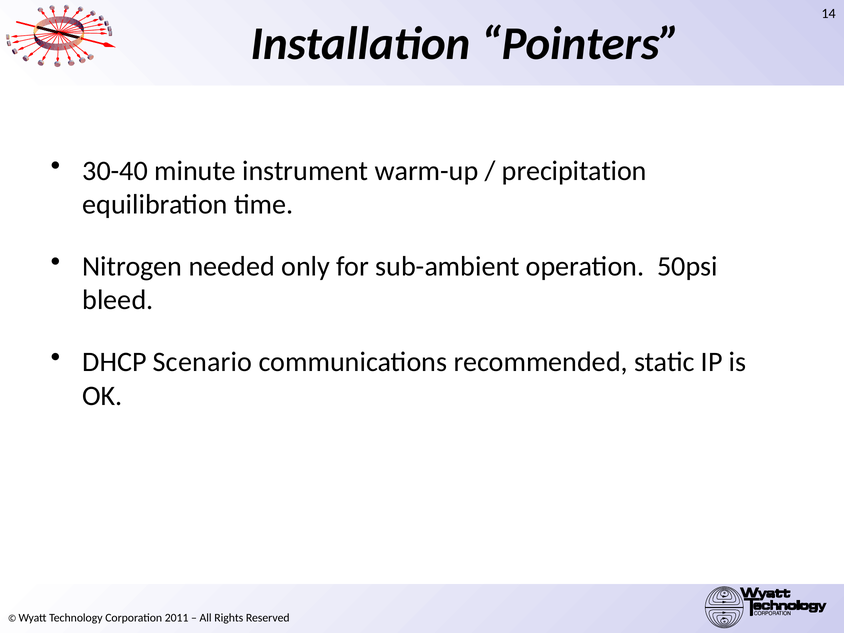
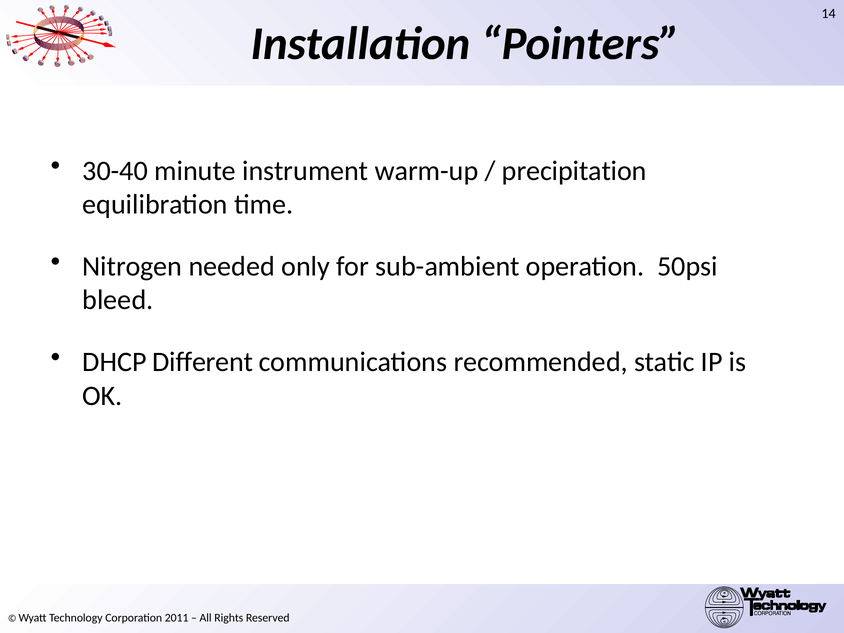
Scenario: Scenario -> Different (203, 362)
